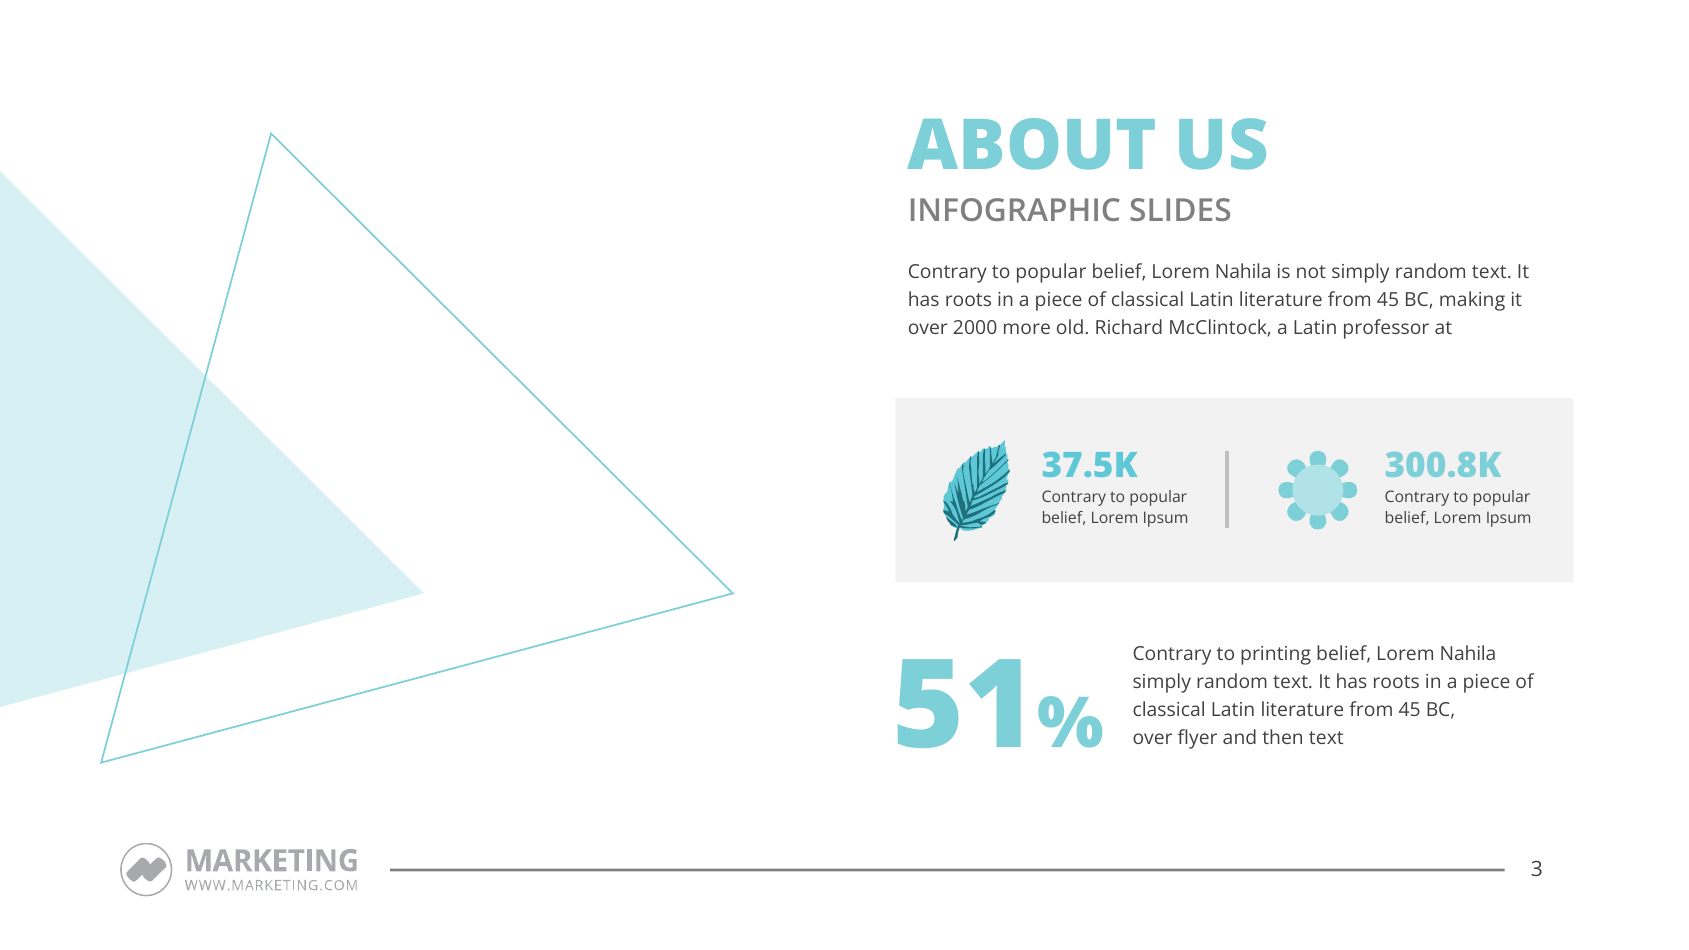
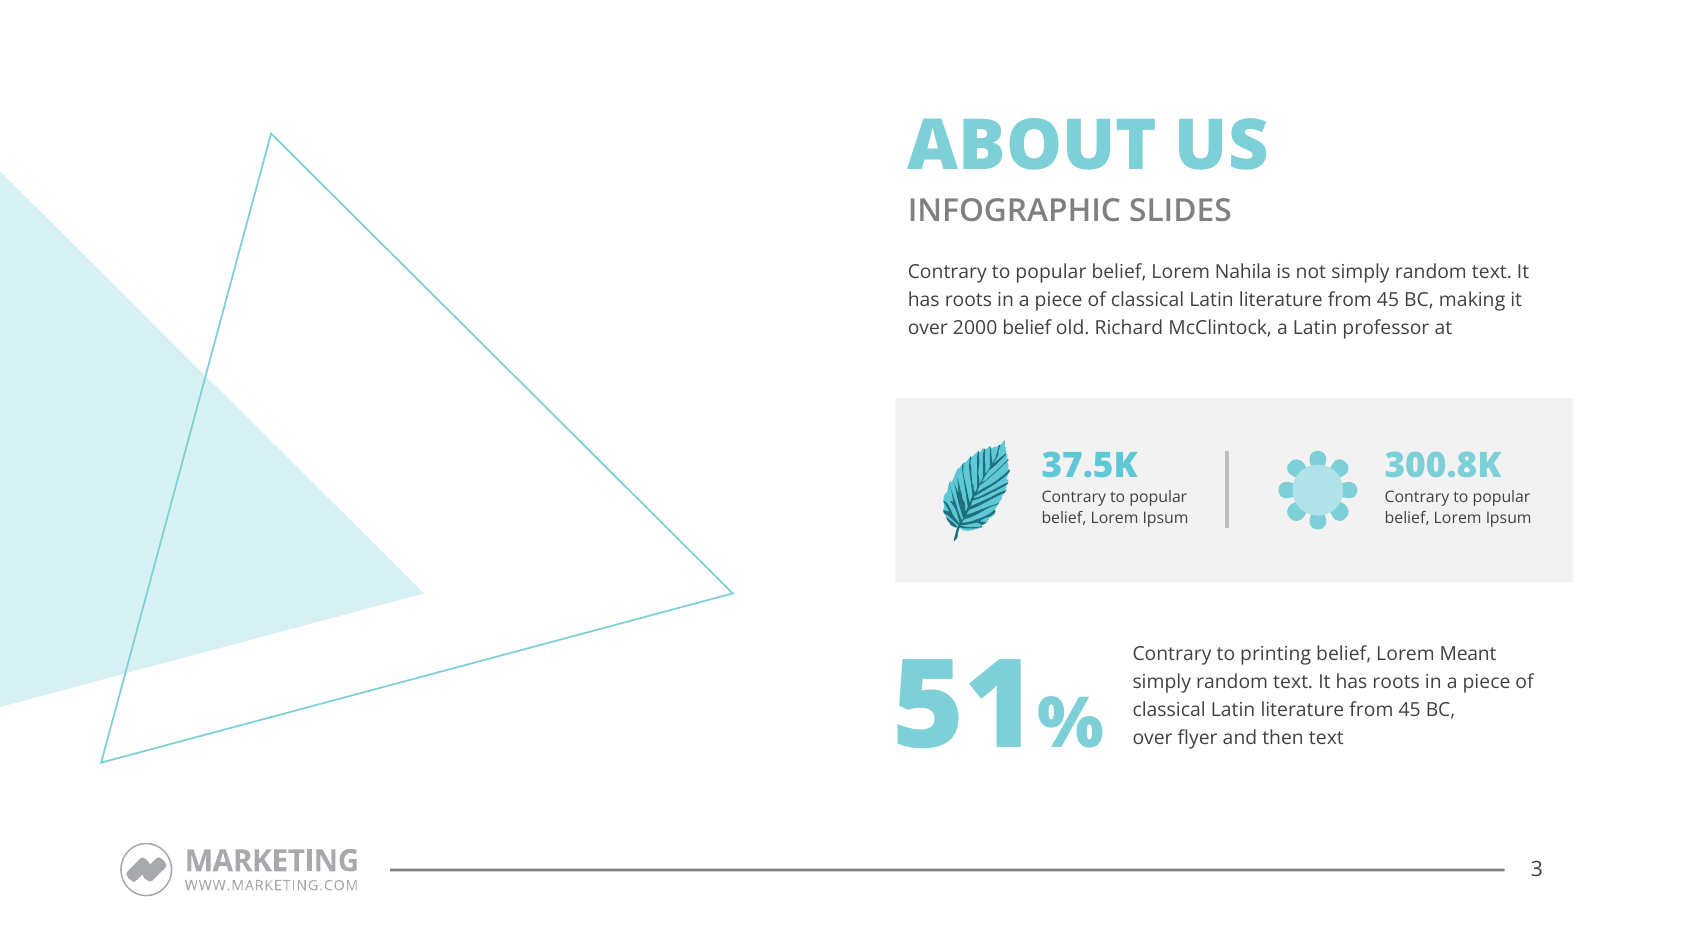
2000 more: more -> belief (1027, 329)
Nahila: Nahila -> Meant (1468, 654)
